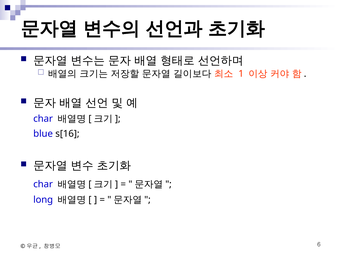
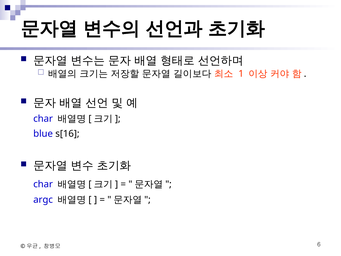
long: long -> argc (43, 199)
